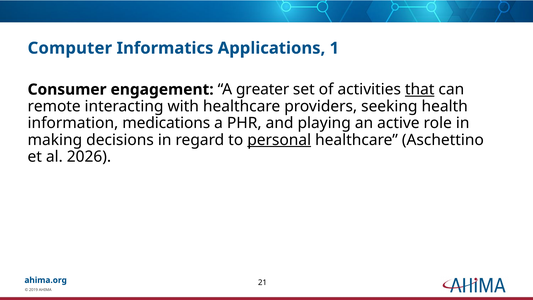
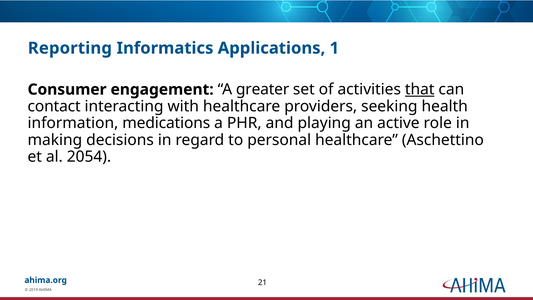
Computer: Computer -> Reporting (70, 48)
remote: remote -> contact (54, 106)
personal underline: present -> none (279, 140)
2026: 2026 -> 2054 (89, 157)
